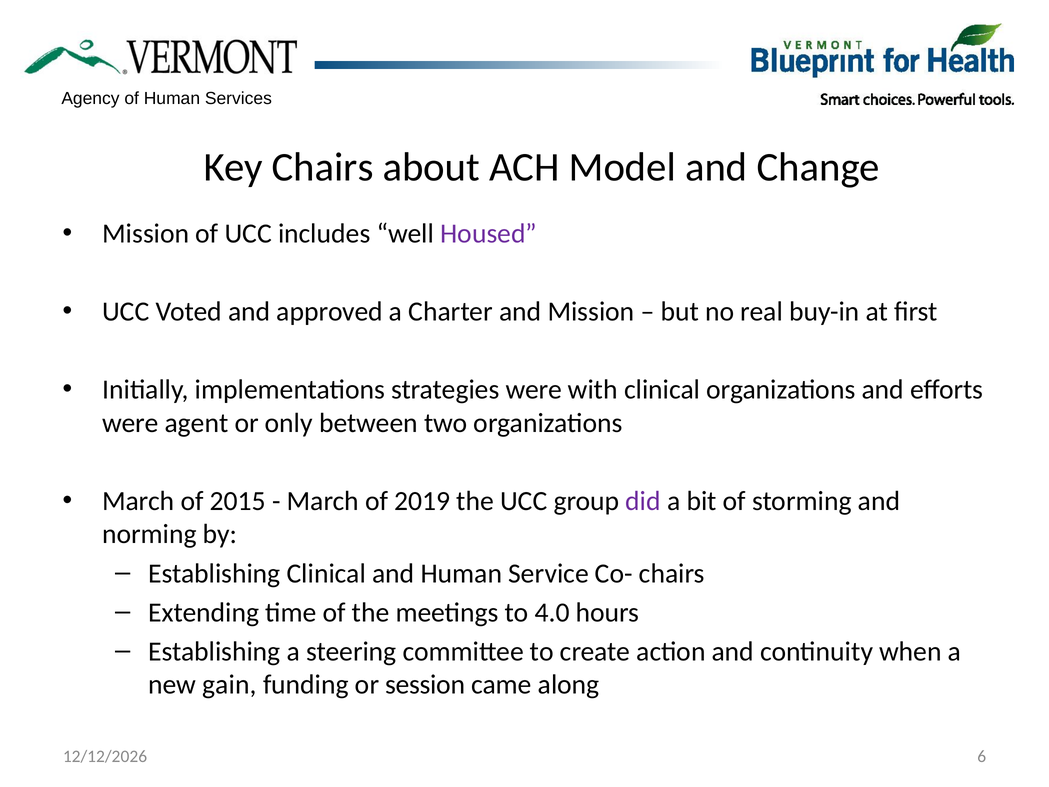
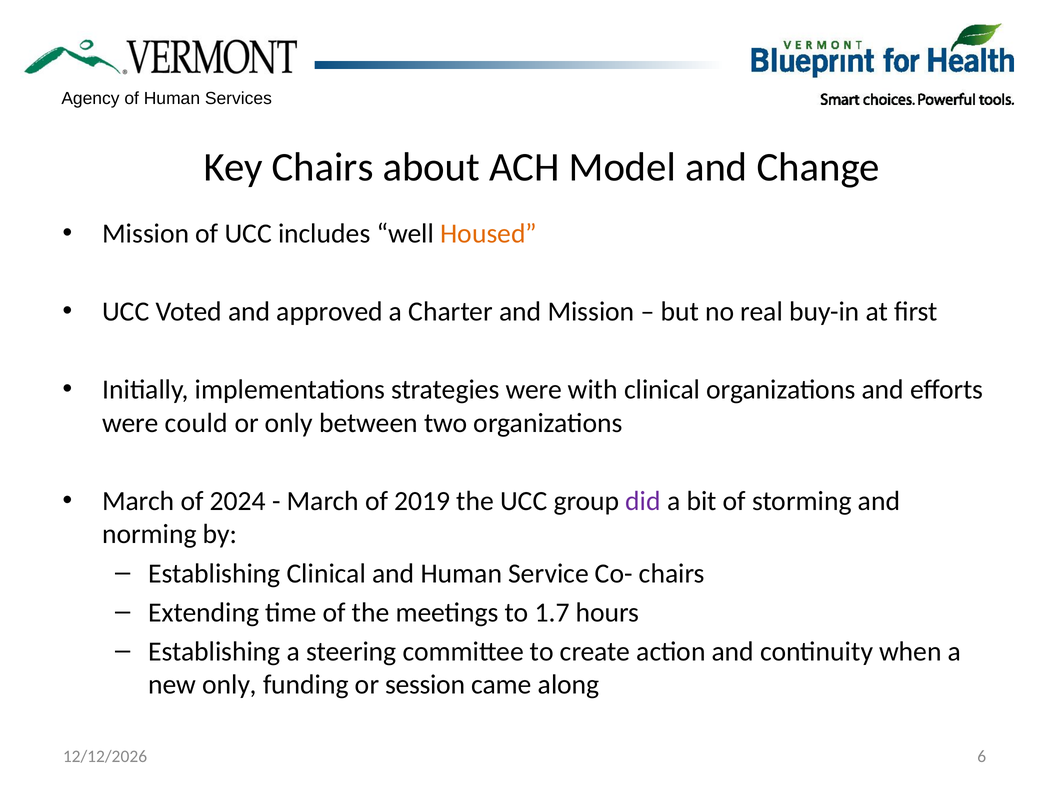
Housed colour: purple -> orange (489, 234)
agent: agent -> could (196, 423)
2015: 2015 -> 2024 (238, 501)
4.0: 4.0 -> 1.7 (552, 612)
new gain: gain -> only (230, 684)
